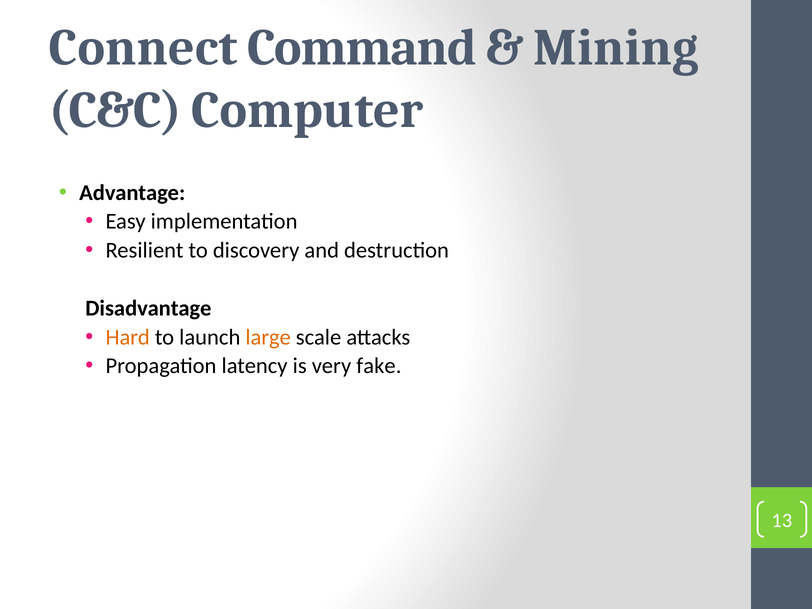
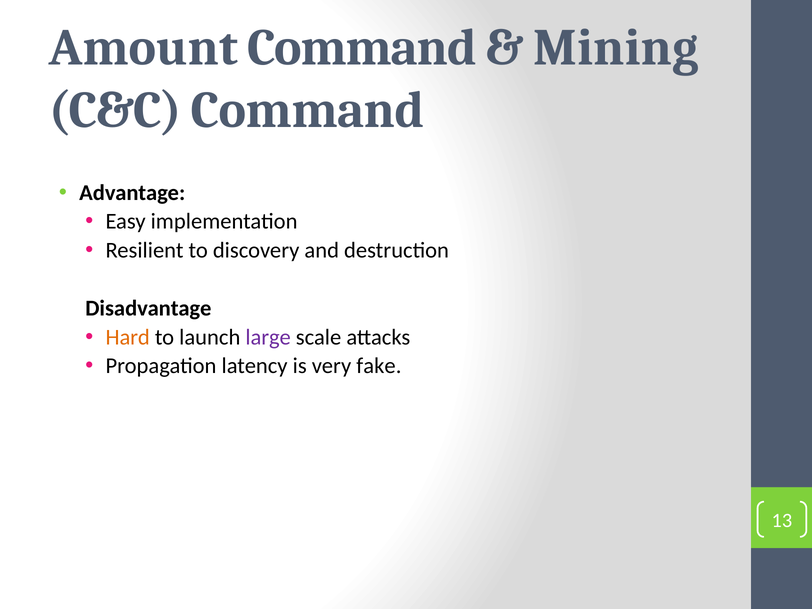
Connect: Connect -> Amount (143, 48)
C&C Computer: Computer -> Command (308, 110)
large colour: orange -> purple (268, 337)
